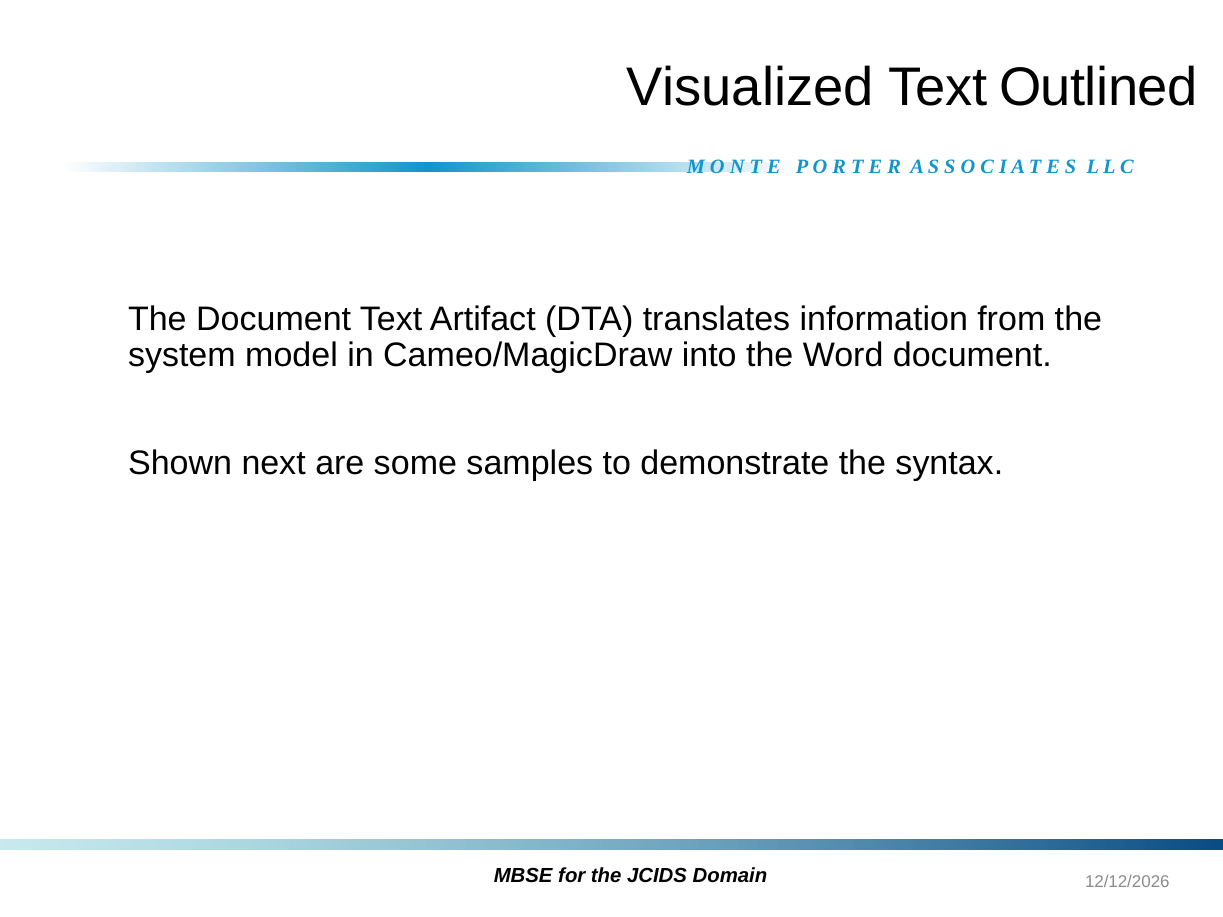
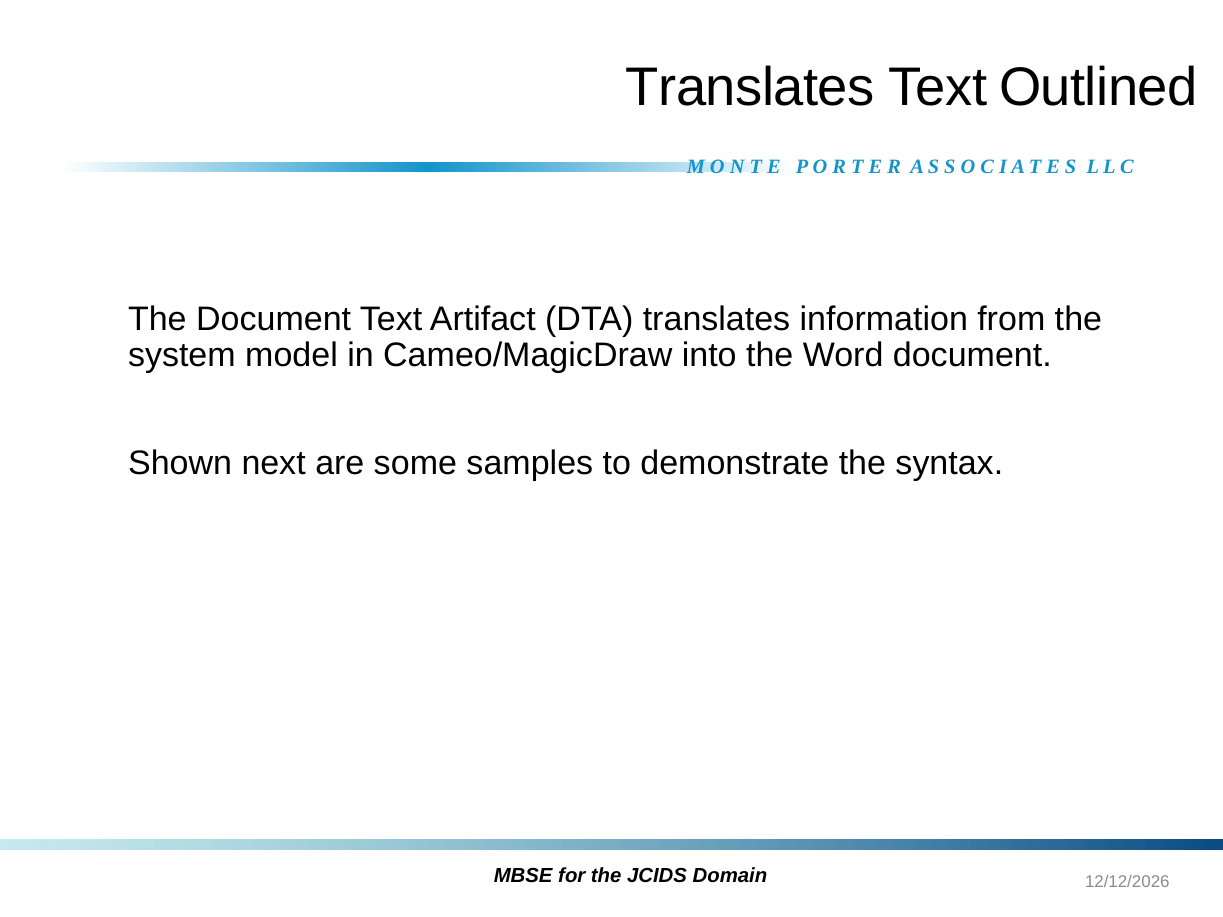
Visualized: Visualized -> Translates (750, 88)
